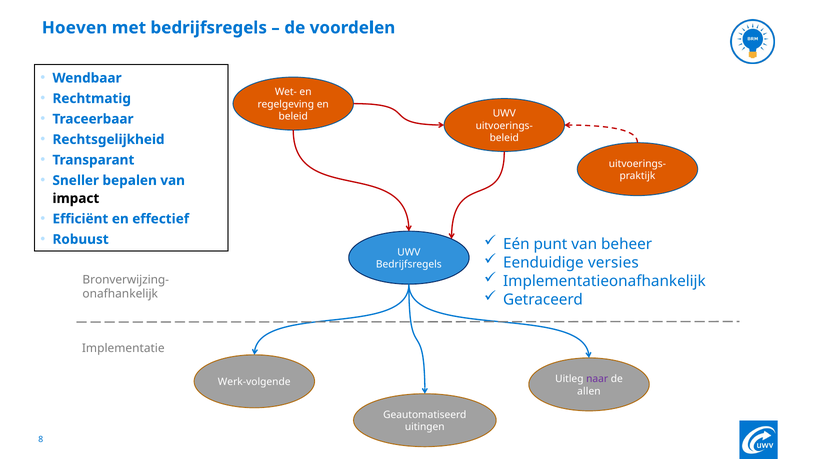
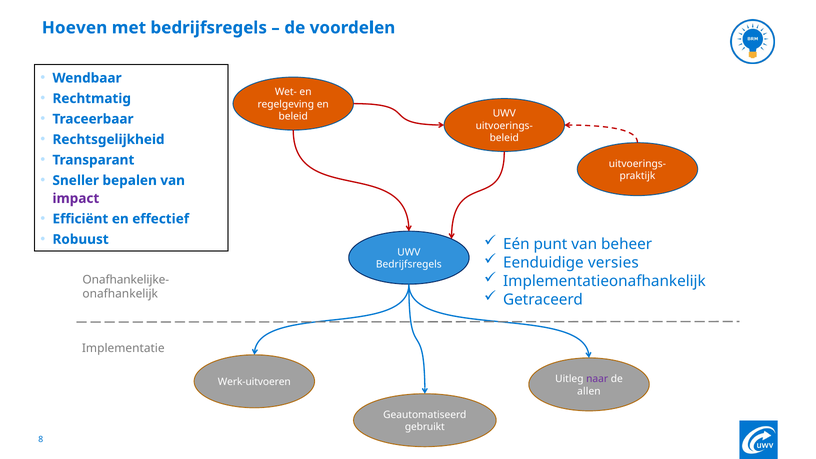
impact colour: black -> purple (76, 198)
Bronverwijzing-: Bronverwijzing- -> Onafhankelijke- (126, 280)
Werk-volgende: Werk-volgende -> Werk-uitvoeren (254, 382)
uitingen: uitingen -> gebruikt (425, 427)
